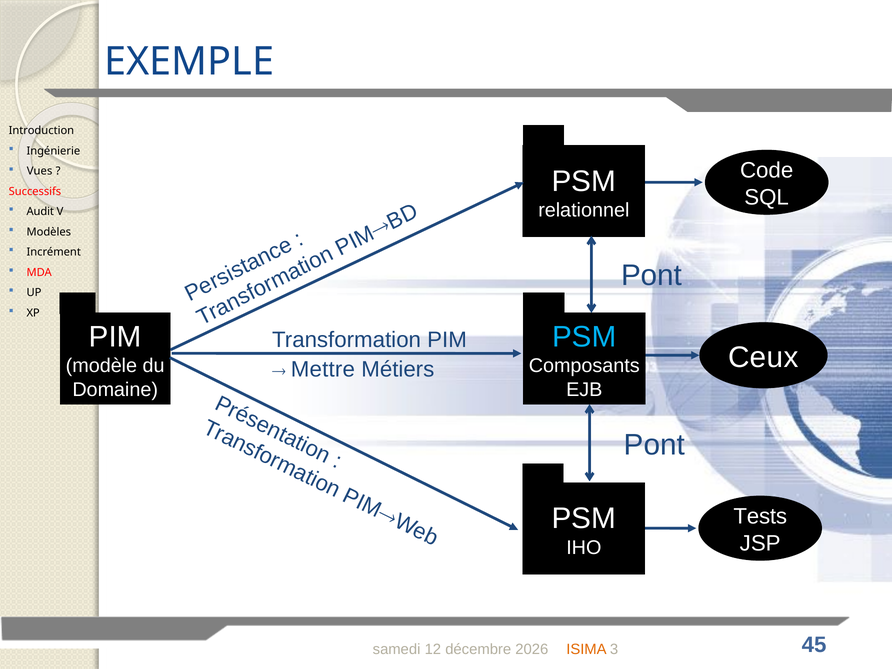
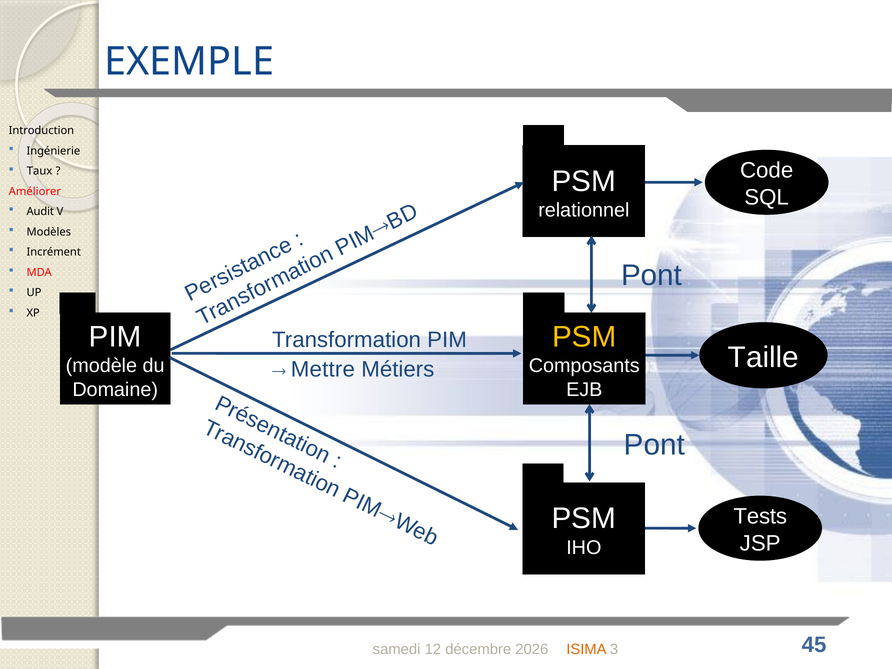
Vues: Vues -> Taux (40, 171)
Successifs: Successifs -> Améliorer (35, 191)
PSM colour: light blue -> yellow (584, 337)
Ceux: Ceux -> Taille (763, 357)
